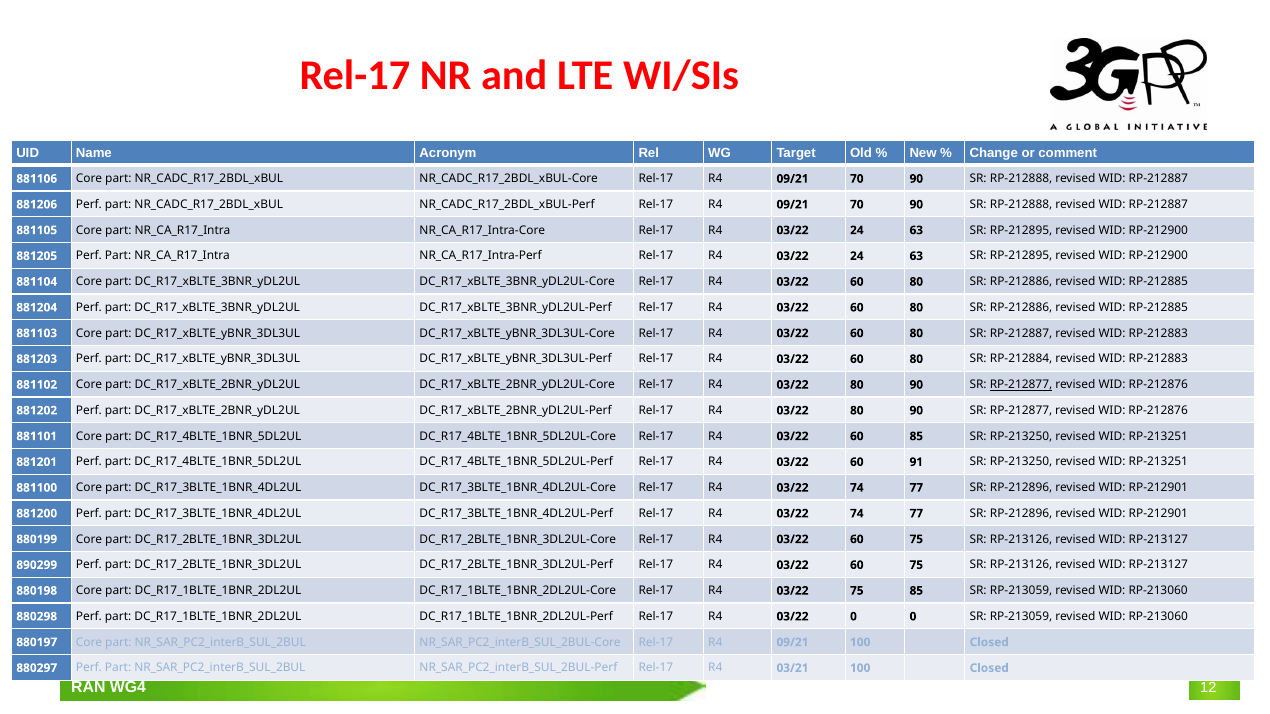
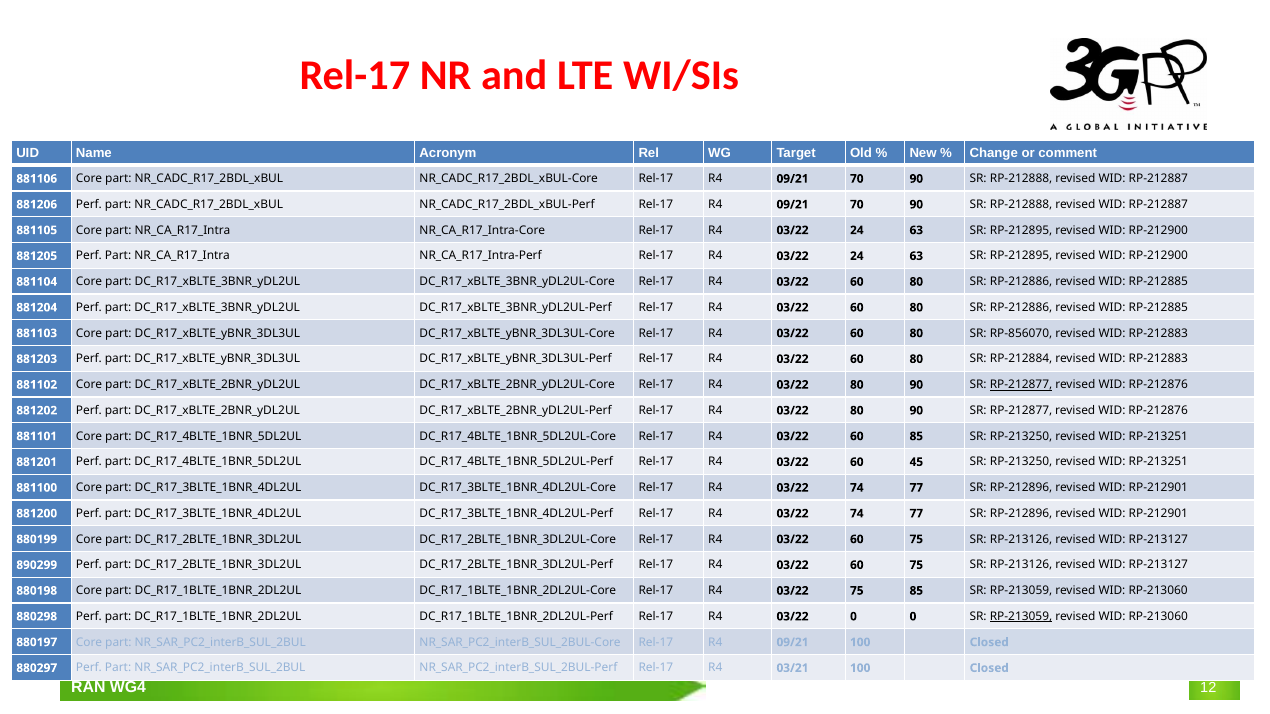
SR RP-212887: RP-212887 -> RP-856070 (1021, 333)
91: 91 -> 45 (916, 462)
RP-213059 underline: none -> present (1021, 617)
